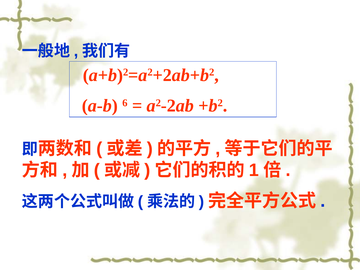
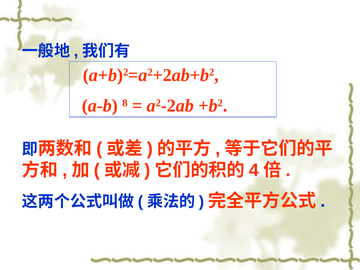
6: 6 -> 8 (125, 103)
1: 1 -> 4 (254, 170)
